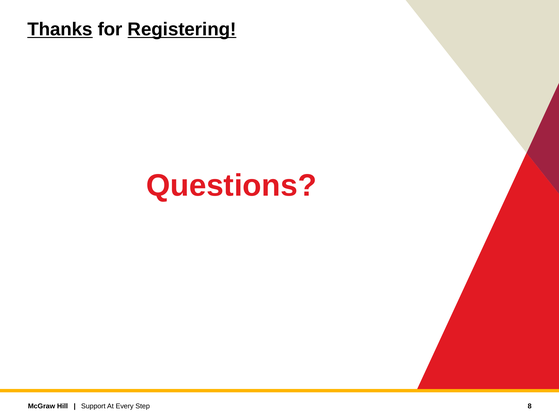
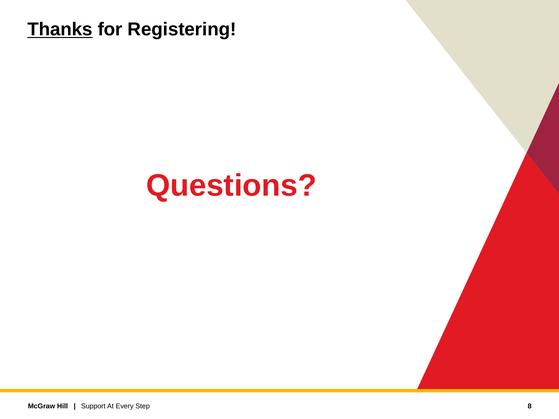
Registering underline: present -> none (182, 30)
